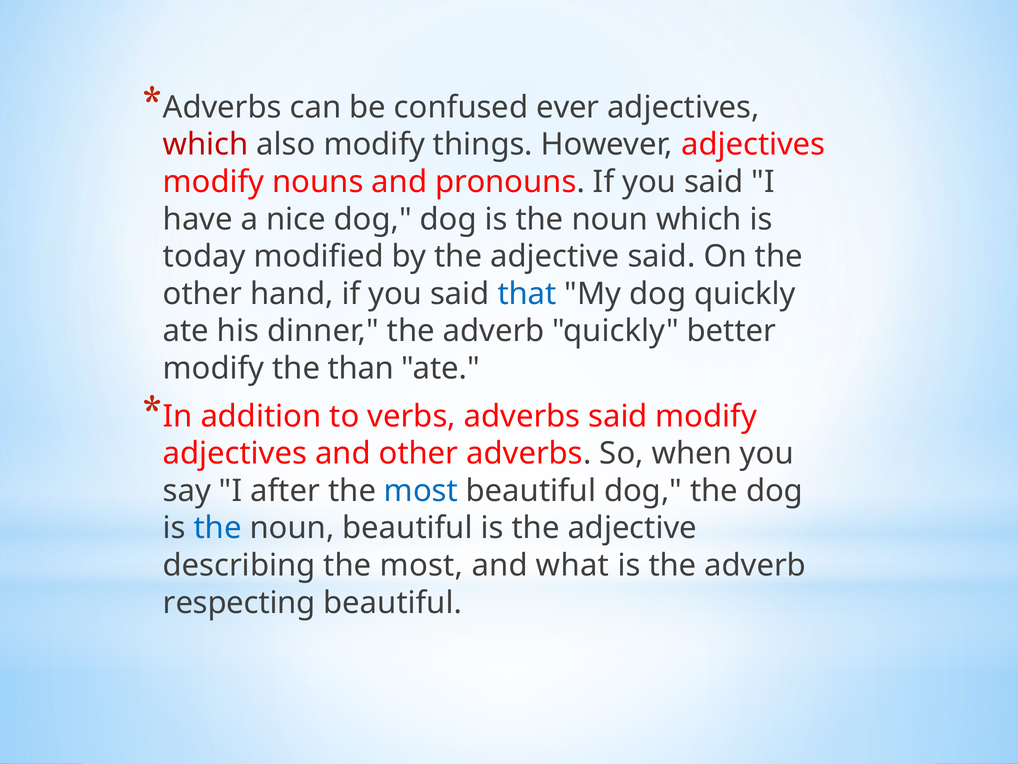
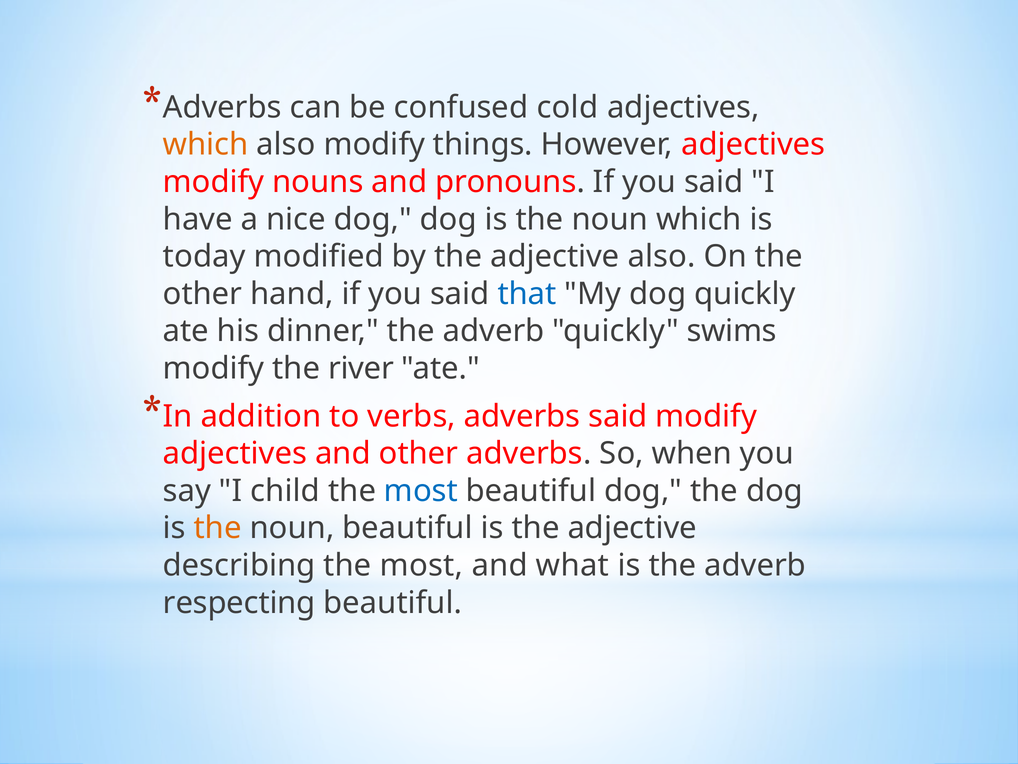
ever: ever -> cold (568, 107)
which colour: red -> orange (206, 145)
adjective said: said -> also (661, 256)
better: better -> swims (732, 331)
than: than -> river (361, 368)
after: after -> child (285, 491)
the colour: blue -> orange (218, 528)
